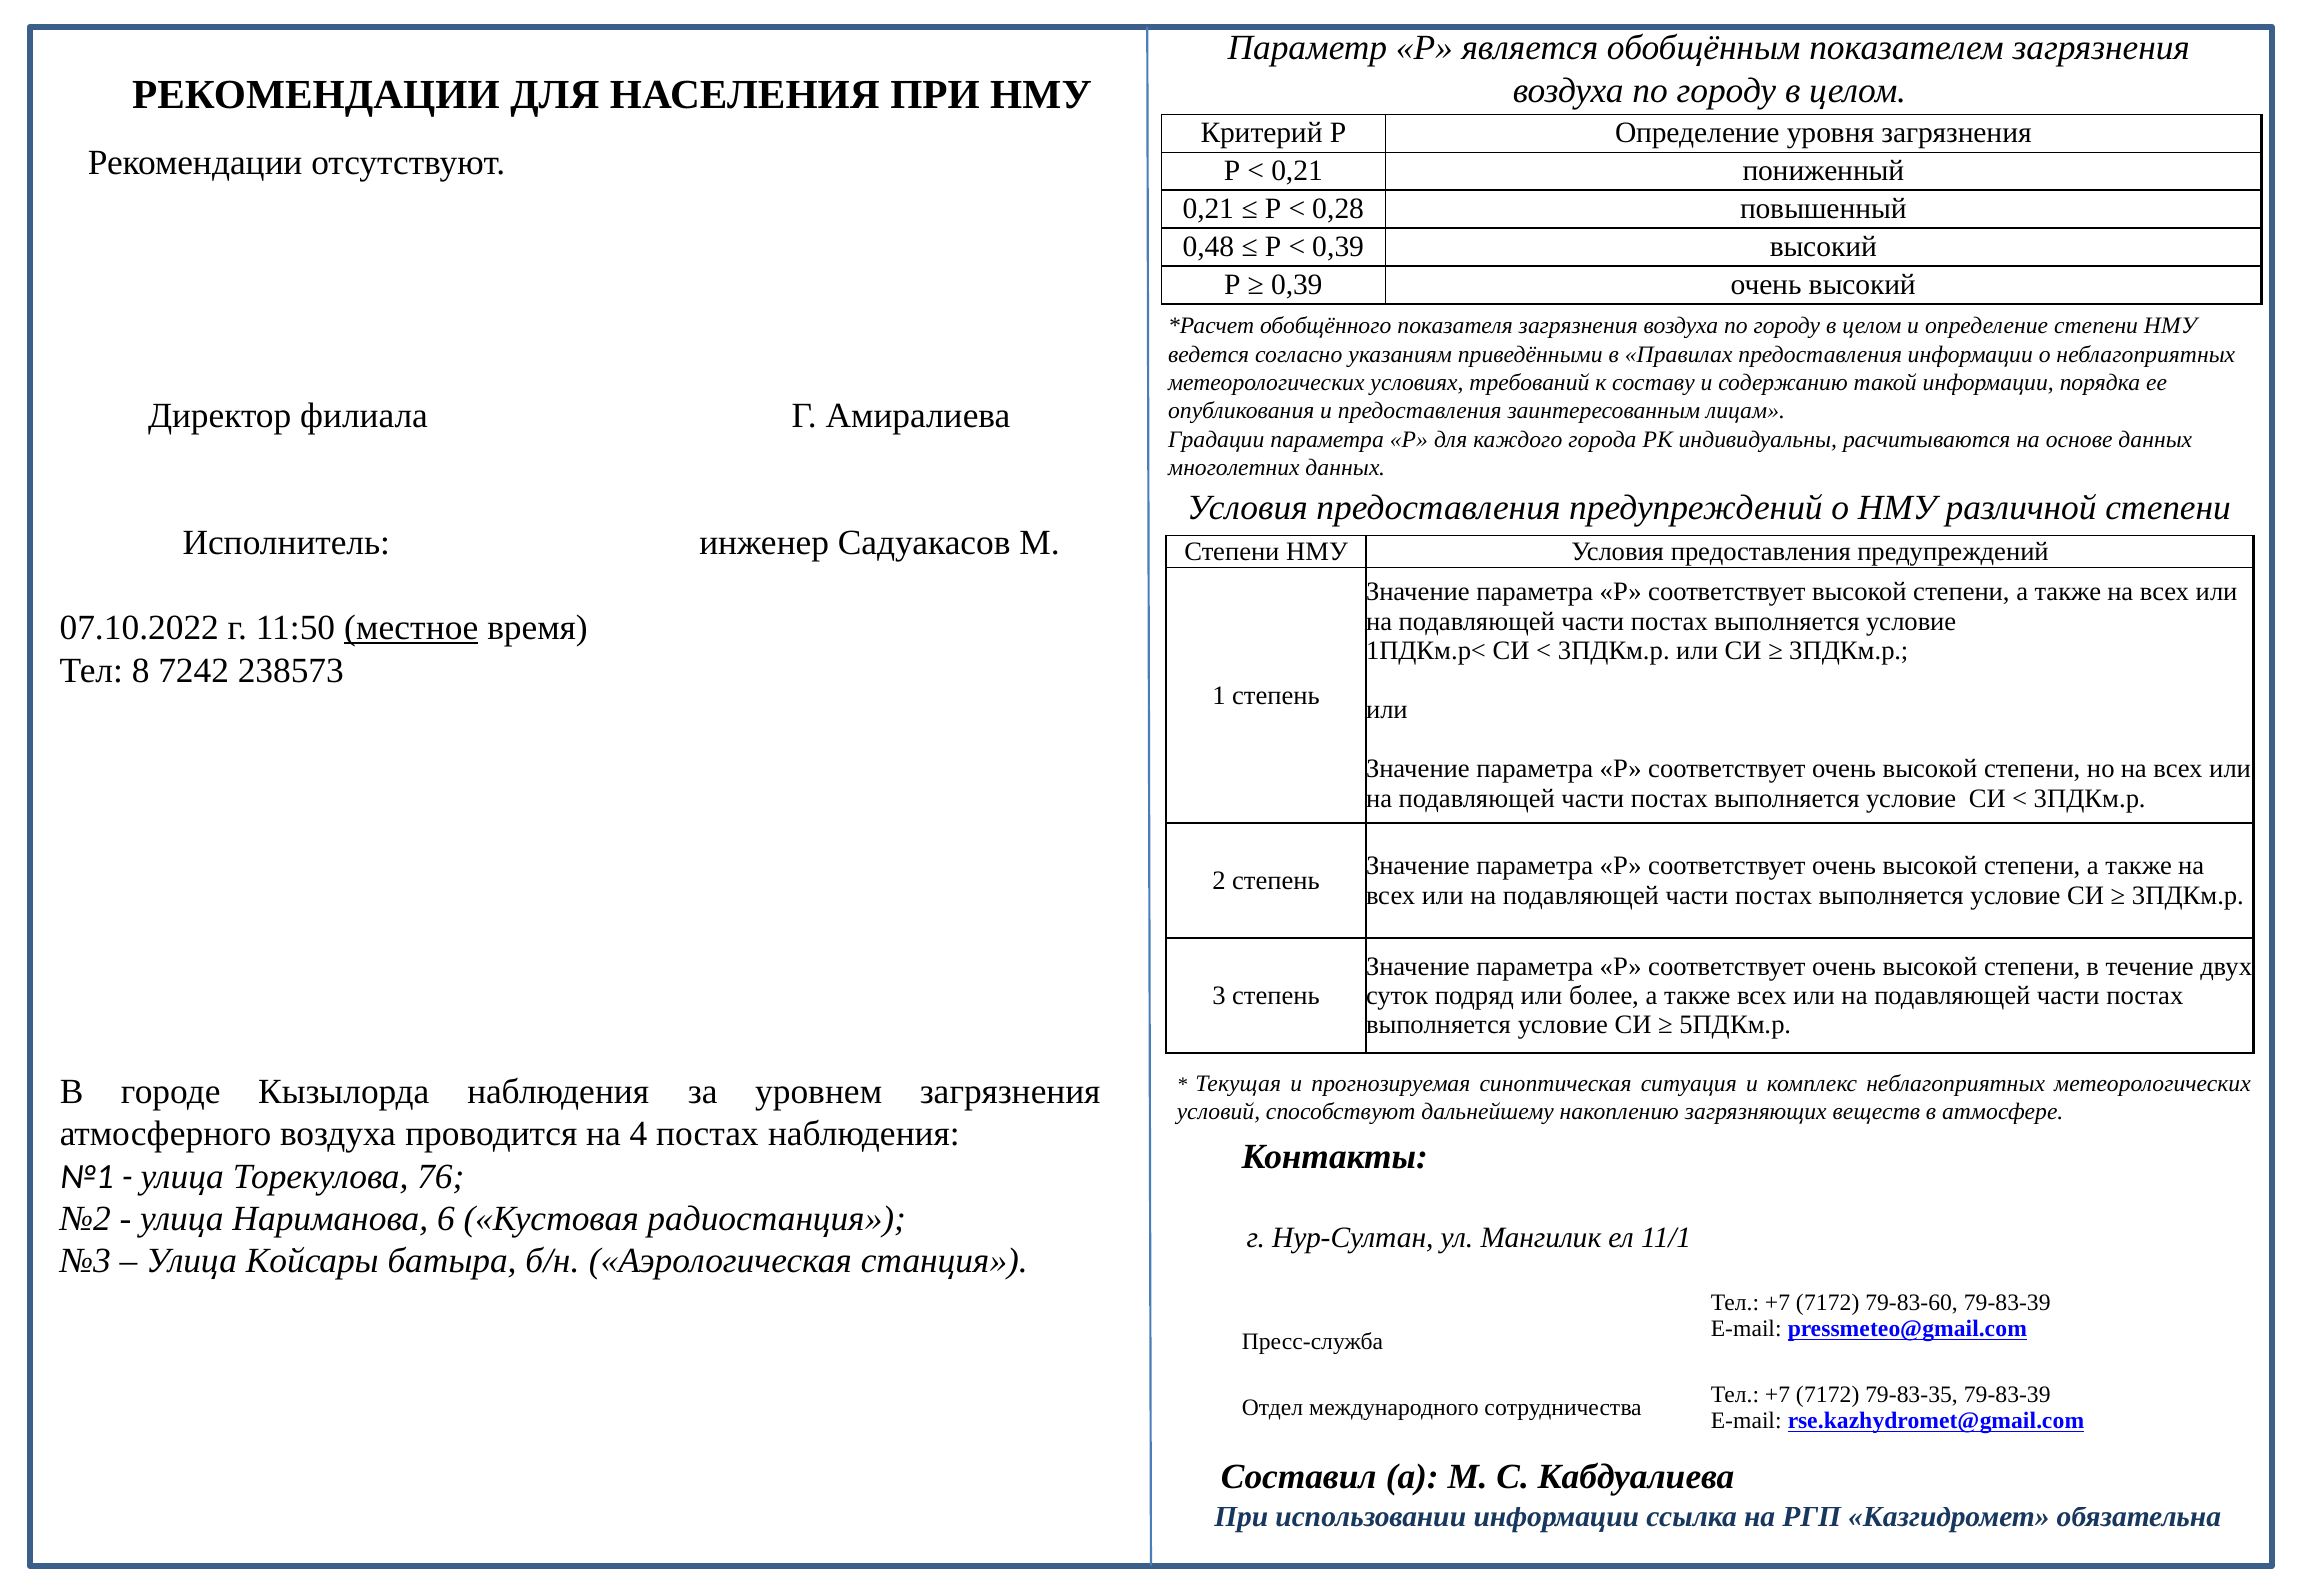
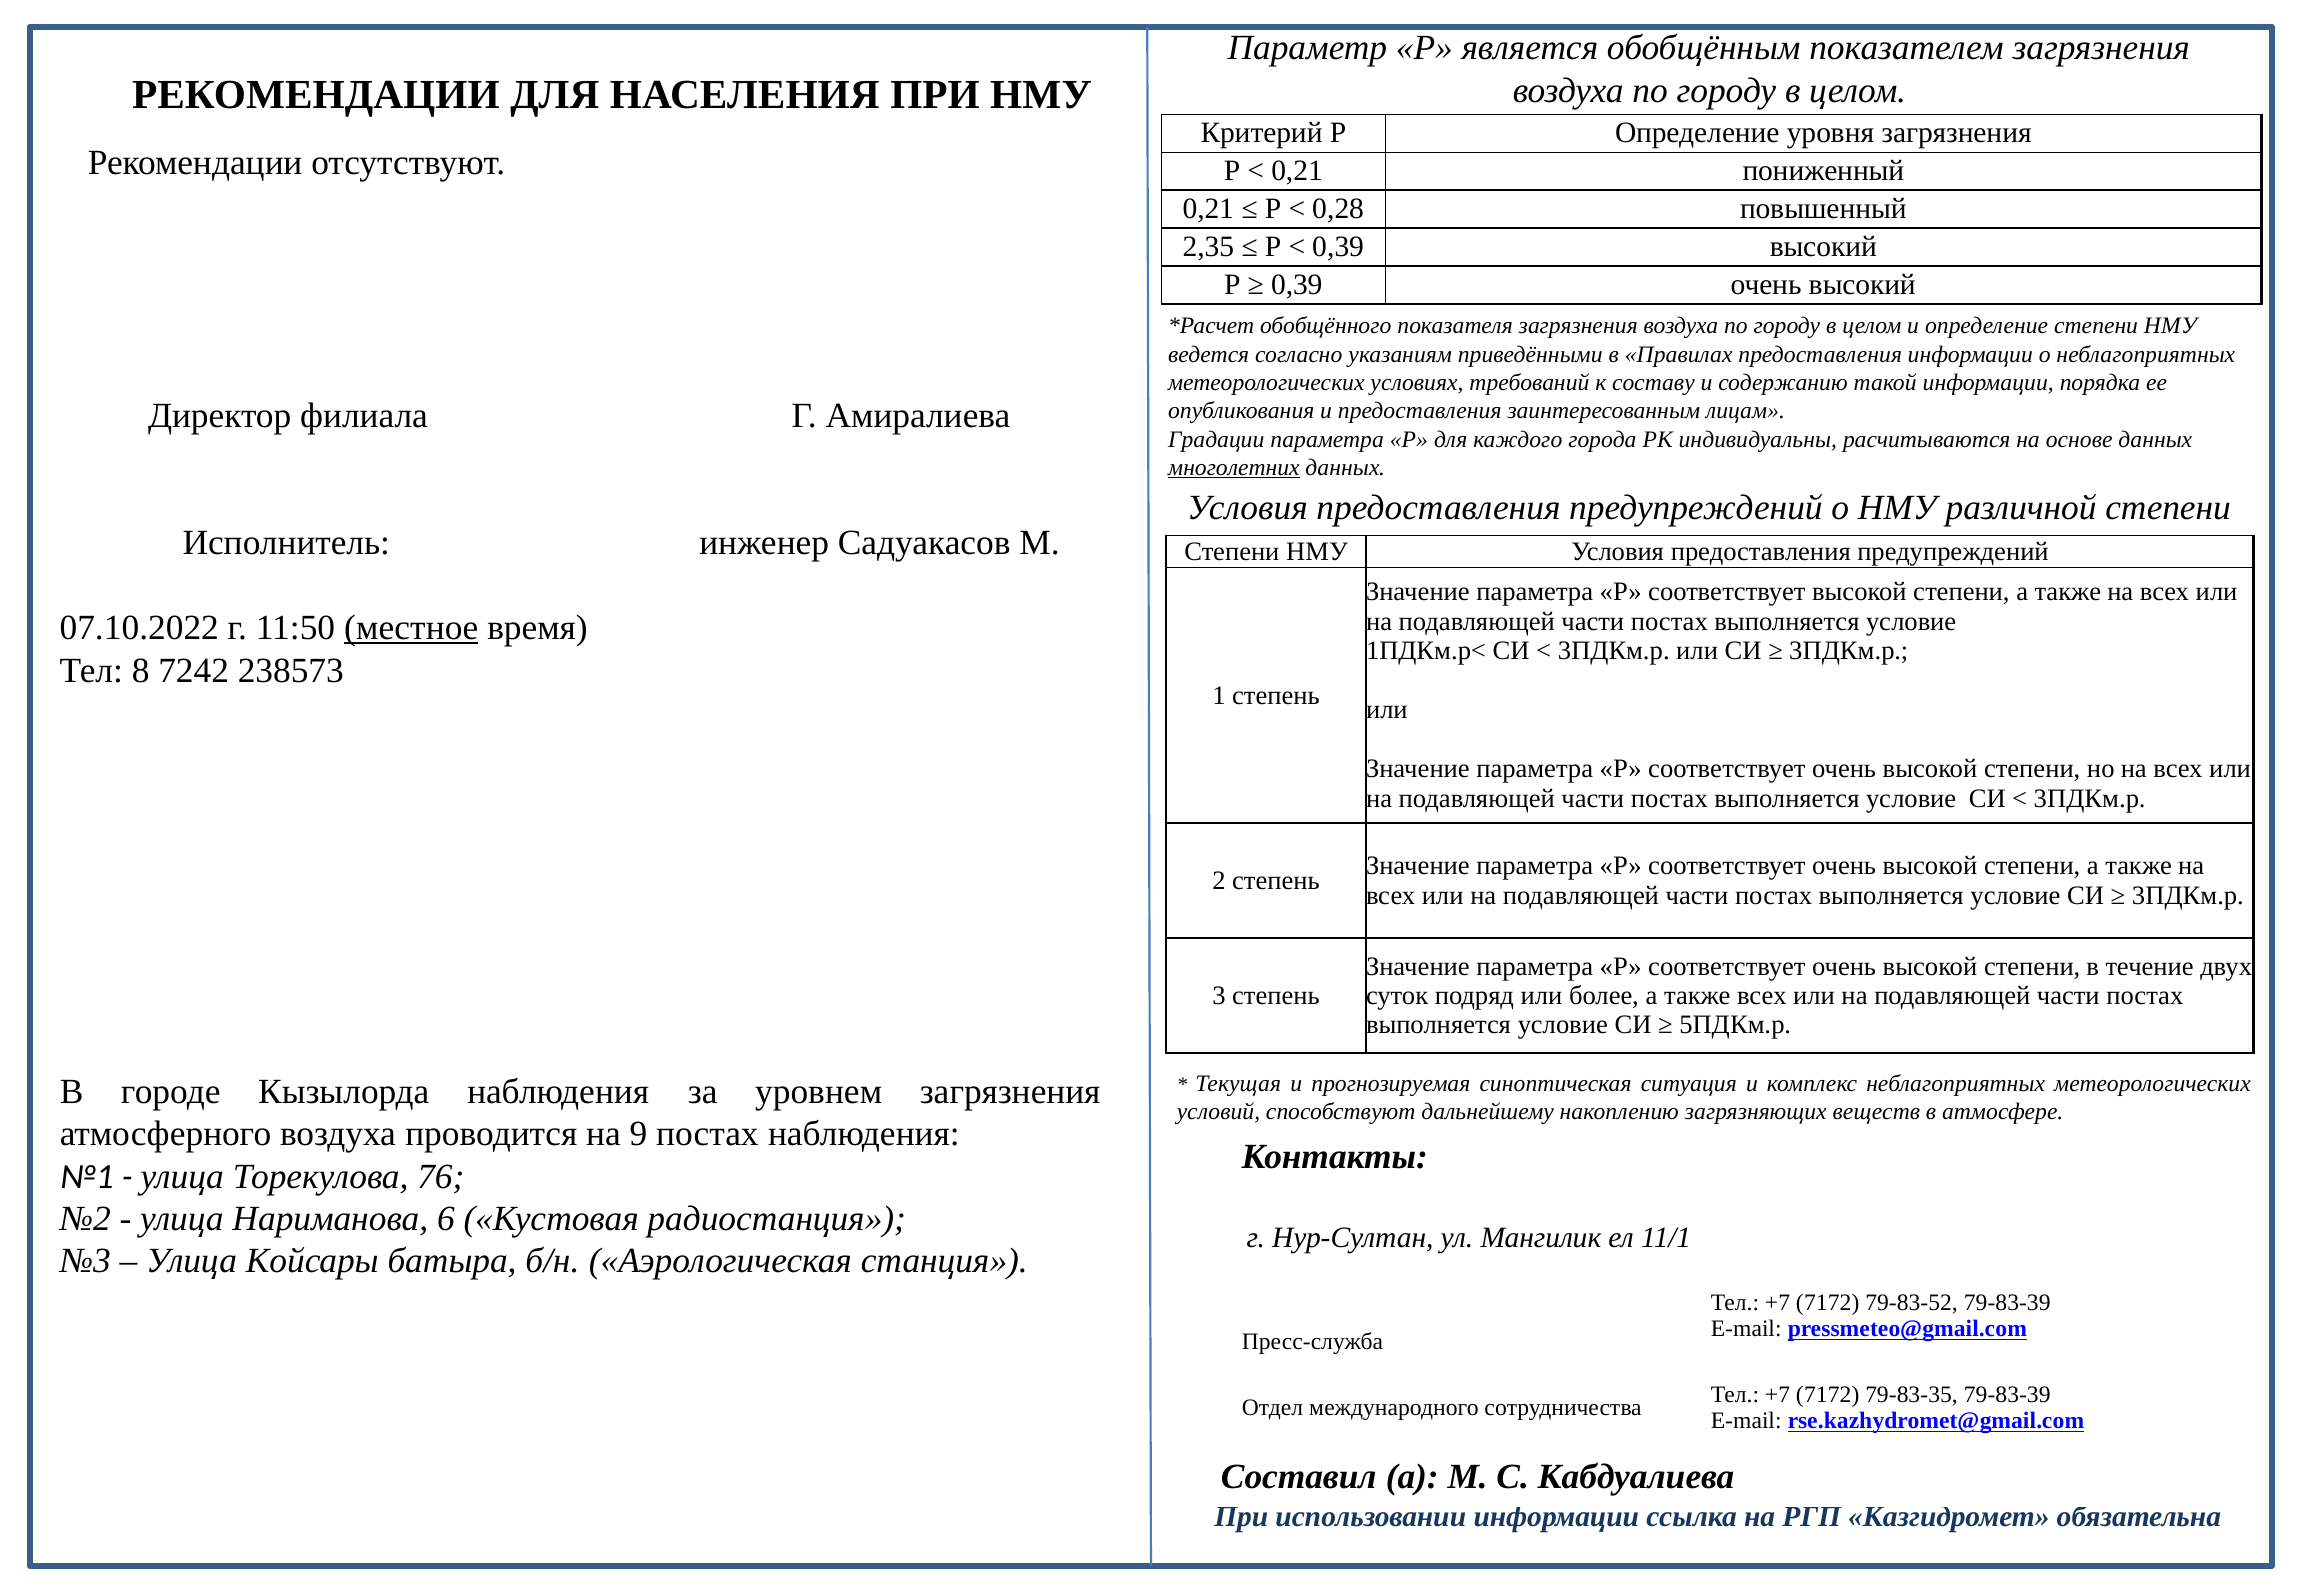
0,48: 0,48 -> 2,35 (1208, 247)
многолетних underline: none -> present (1234, 468)
4: 4 -> 9 (638, 1134)
79-83-60: 79-83-60 -> 79-83-52 (1912, 1303)
